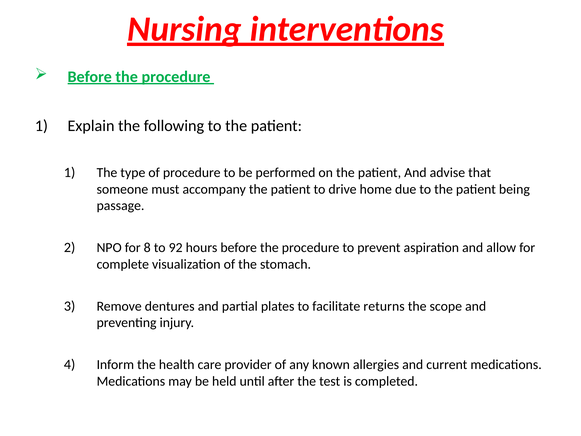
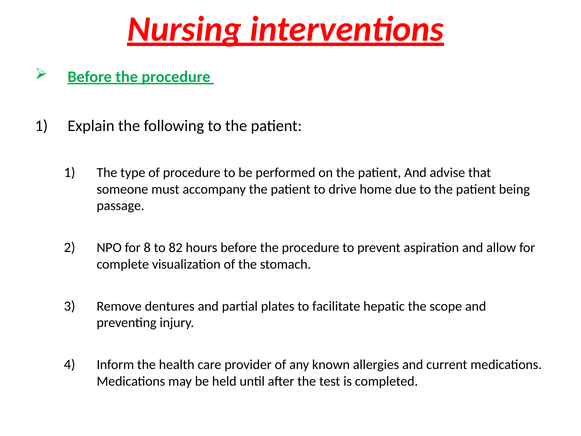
92: 92 -> 82 (176, 248)
returns: returns -> hepatic (384, 306)
